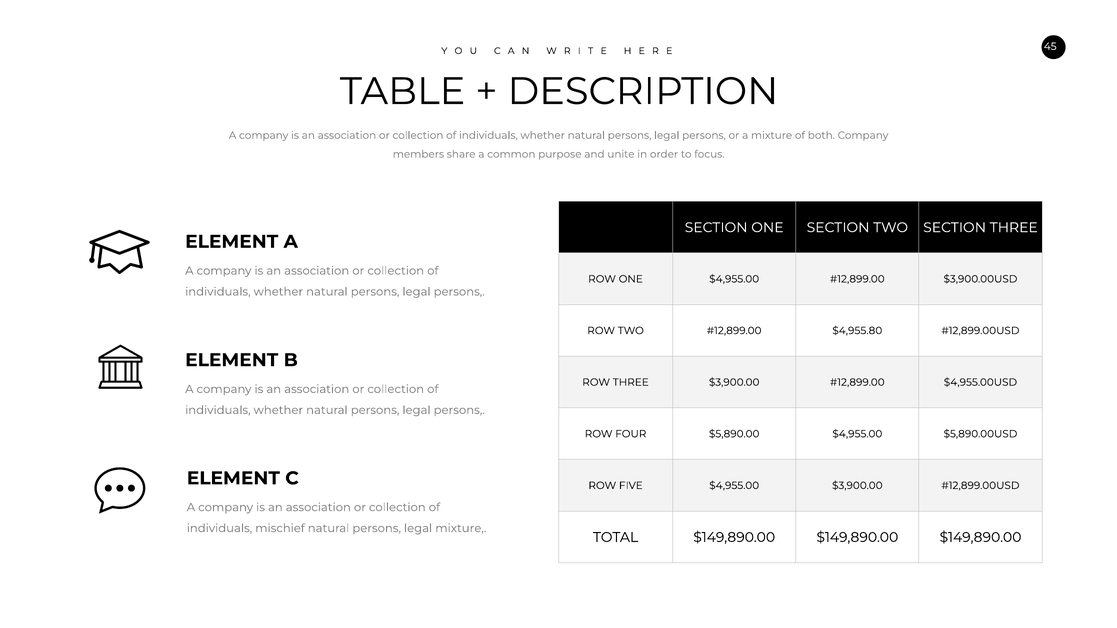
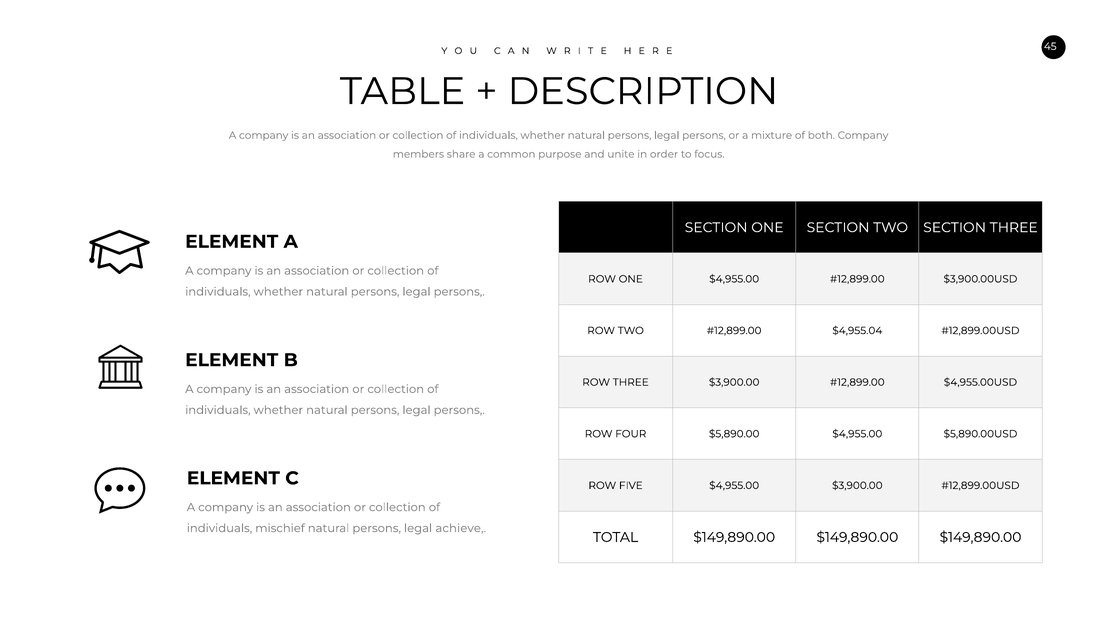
$4,955.80: $4,955.80 -> $4,955.04 (857, 331)
legal mixture: mixture -> achieve (461, 529)
